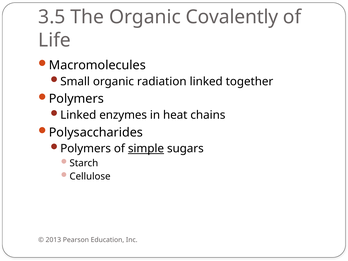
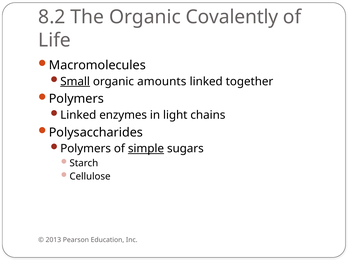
3.5: 3.5 -> 8.2 (52, 17)
Small underline: none -> present (75, 81)
radiation: radiation -> amounts (162, 81)
heat: heat -> light (175, 115)
